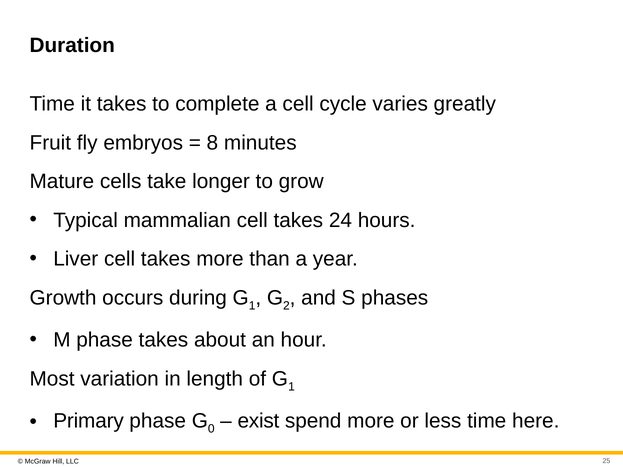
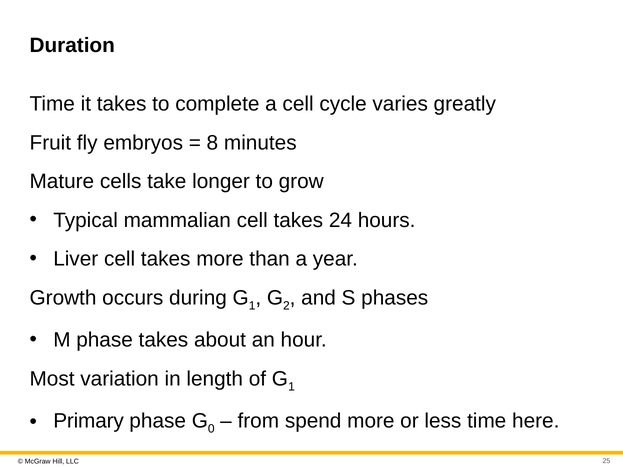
exist: exist -> from (258, 421)
